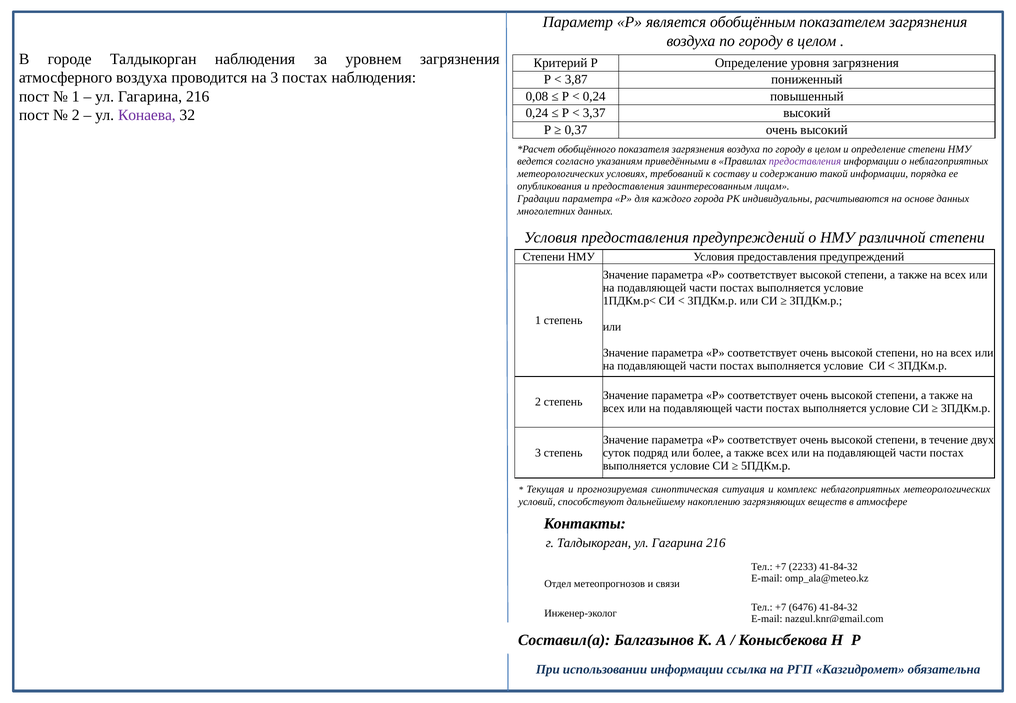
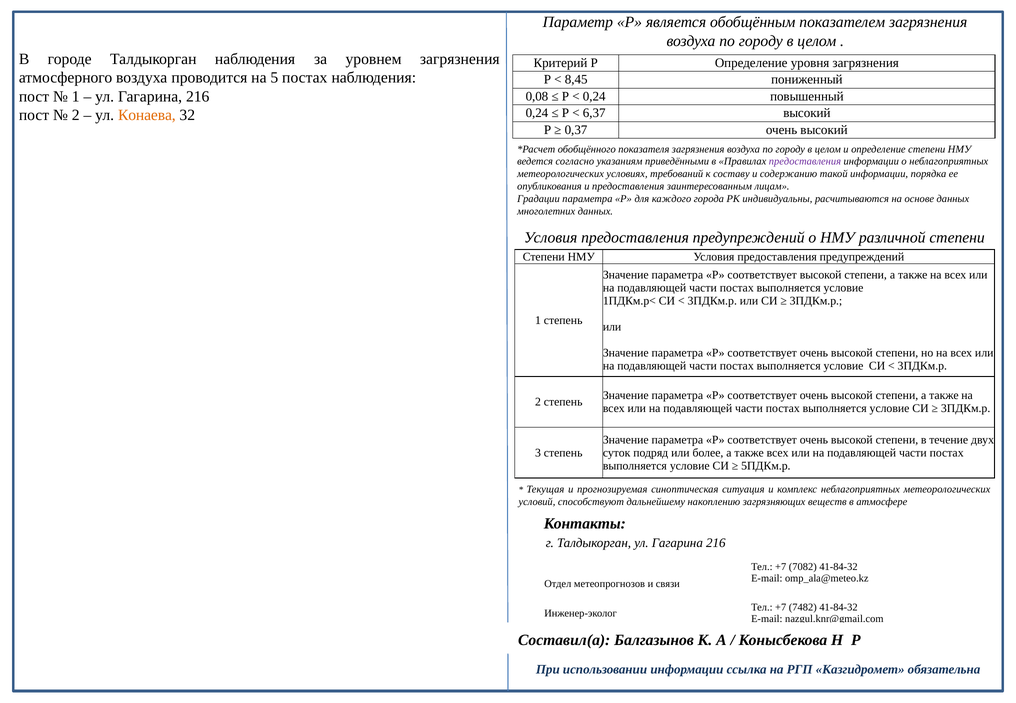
на 3: 3 -> 5 (274, 78)
3,87: 3,87 -> 8,45 (576, 80)
3,37: 3,37 -> 6,37 (594, 113)
Конаева colour: purple -> orange (147, 115)
2233: 2233 -> 7082 (803, 567)
6476: 6476 -> 7482 (803, 608)
